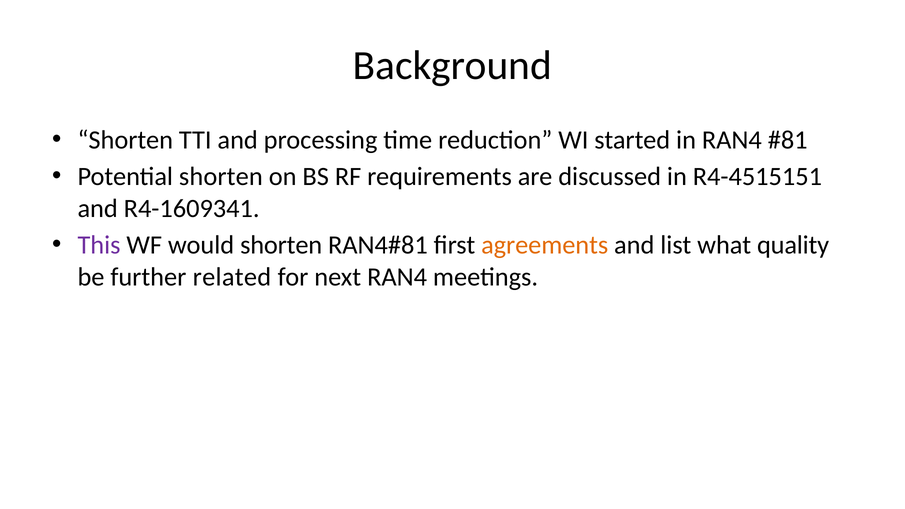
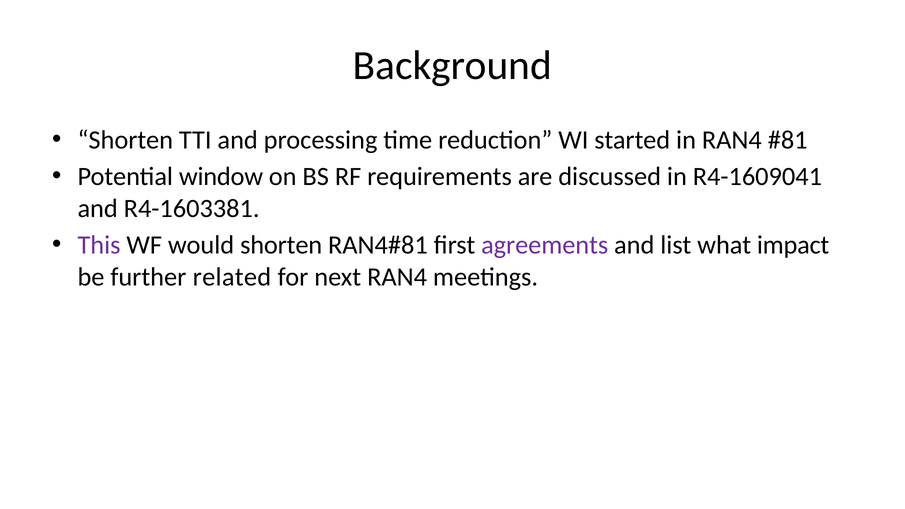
Potential shorten: shorten -> window (221, 177)
R4-4515151: R4-4515151 -> R4-1609041 (757, 177)
R4-1609341: R4-1609341 -> R4-1603381 (192, 208)
agreements colour: orange -> purple (545, 245)
quality: quality -> impact (793, 245)
